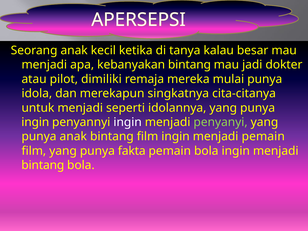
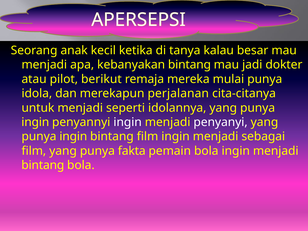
dimiliki: dimiliki -> berikut (101, 79)
singkatnya: singkatnya -> perjalanan (178, 93)
penyanyi colour: light green -> white (221, 122)
anak: anak -> ingin (73, 136)
menjadi pemain: pemain -> sebagai (263, 136)
